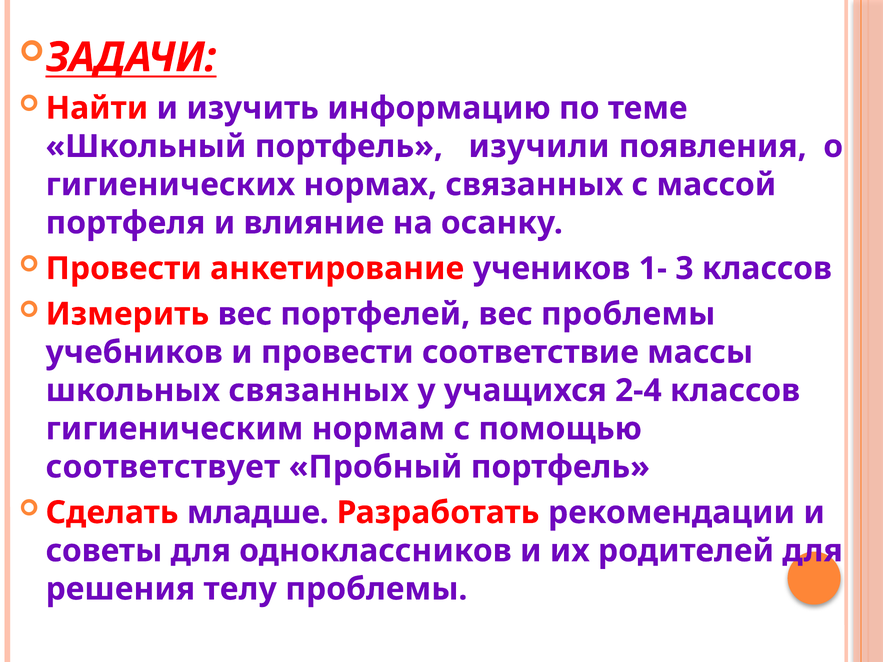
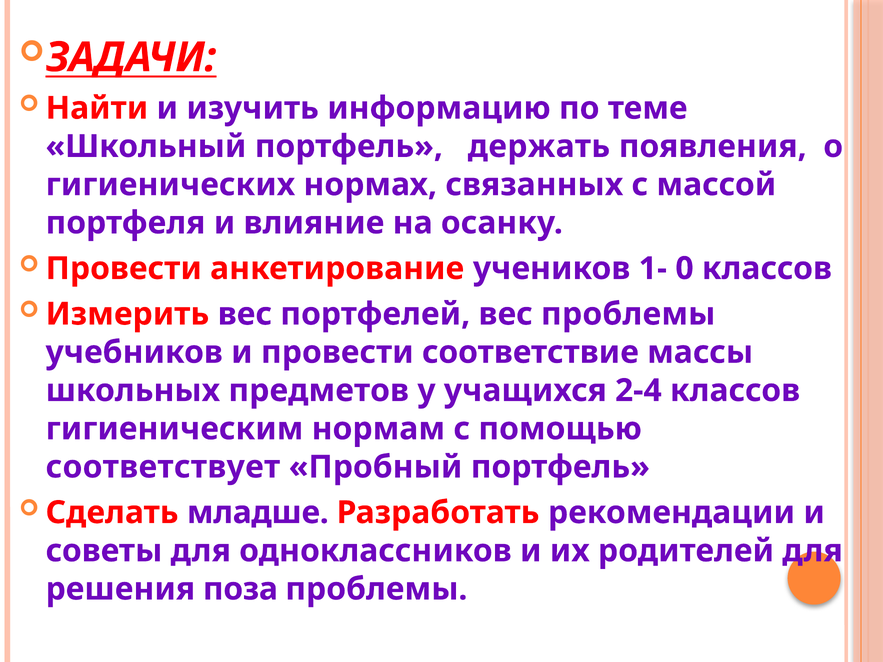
изучили: изучили -> держать (539, 147)
3: 3 -> 0 (685, 269)
школьных связанных: связанных -> предметов (319, 391)
телу: телу -> поза (240, 589)
